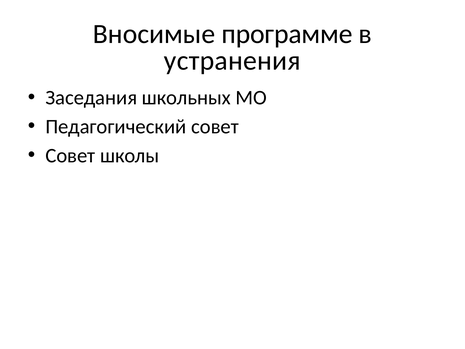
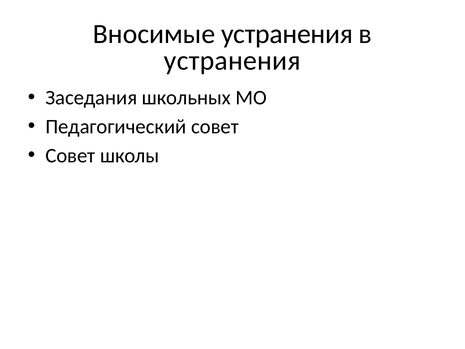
Вносимые программе: программе -> устранения (287, 34)
